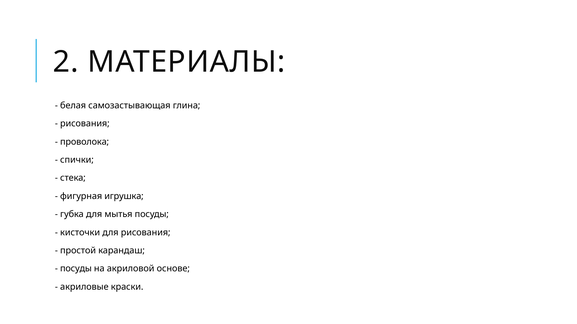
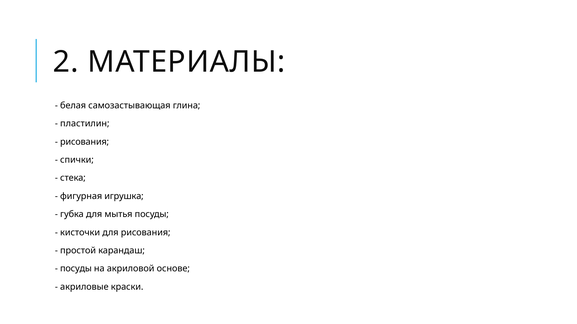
рисования: рисования -> пластилин (85, 124)
проволока: проволока -> рисования (85, 142)
